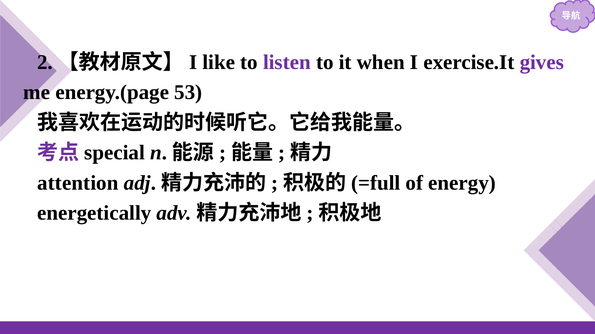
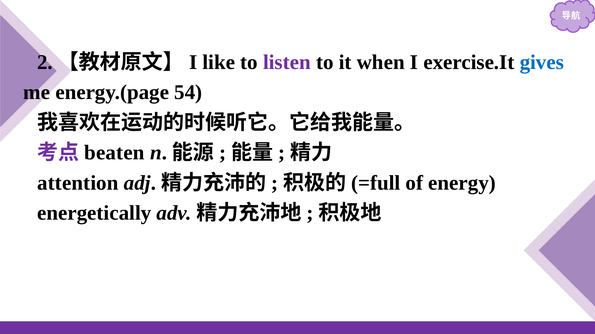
gives colour: purple -> blue (542, 62)
53: 53 -> 54 (188, 93)
special: special -> beaten (114, 153)
